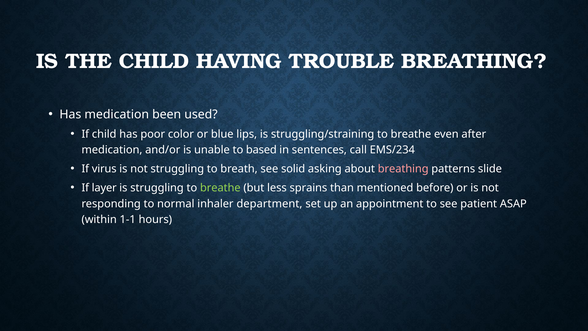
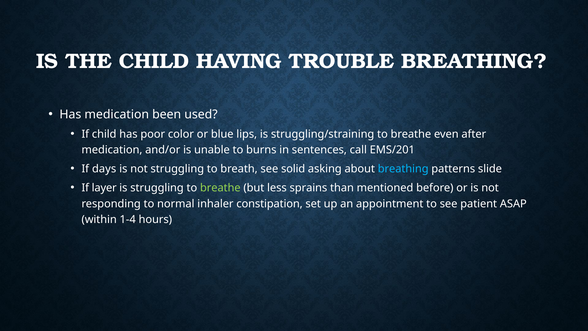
based: based -> burns (261, 150)
EMS/234: EMS/234 -> EMS/201 (392, 150)
virus: virus -> days (104, 169)
breathing colour: pink -> light blue (403, 169)
department: department -> constipation (270, 204)
1-1: 1-1 -> 1-4 (128, 219)
